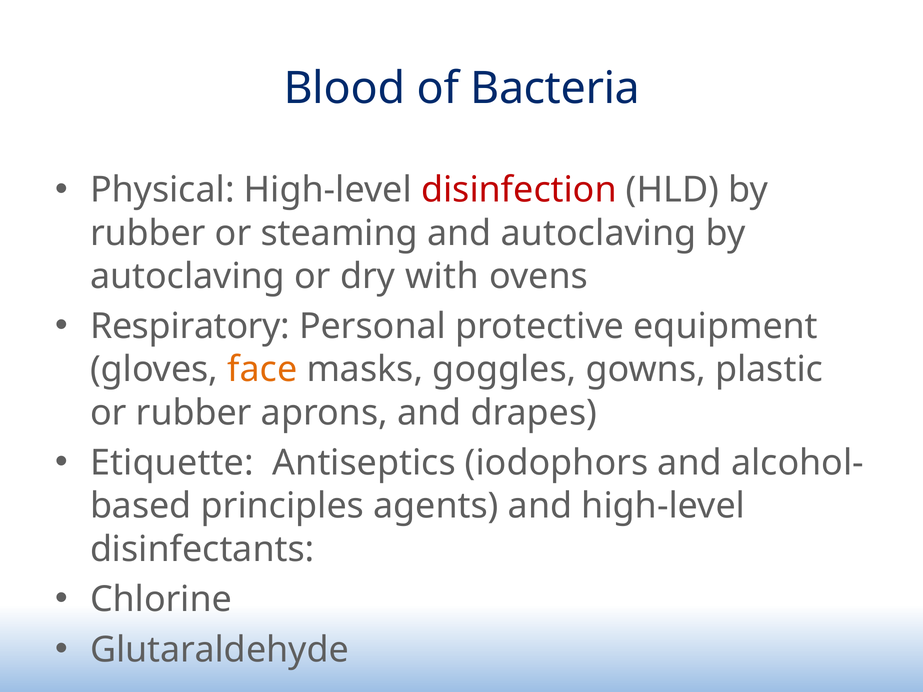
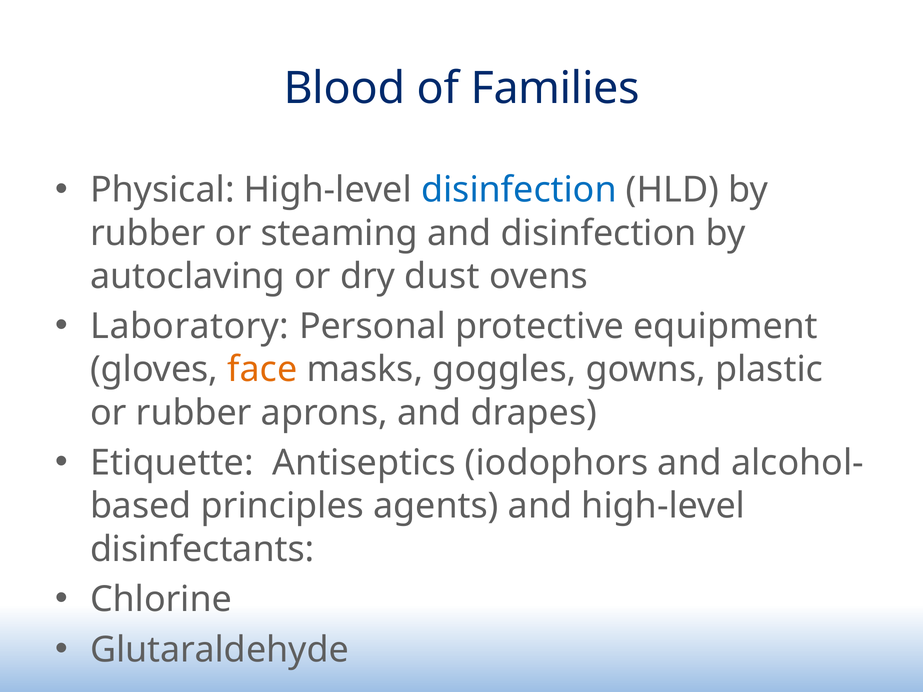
Bacteria: Bacteria -> Families (555, 89)
disinfection colour: red -> blue (519, 190)
and autoclaving: autoclaving -> disinfection (599, 233)
with: with -> dust (442, 276)
Respiratory: Respiratory -> Laboratory (190, 327)
